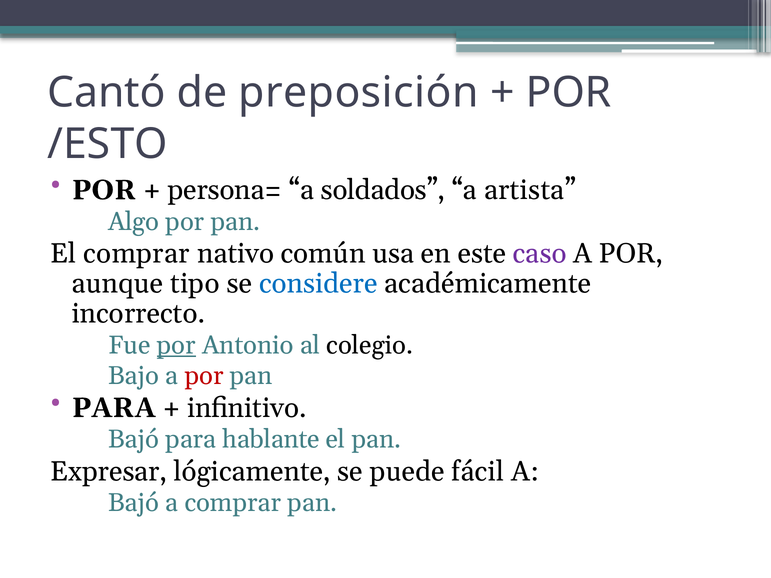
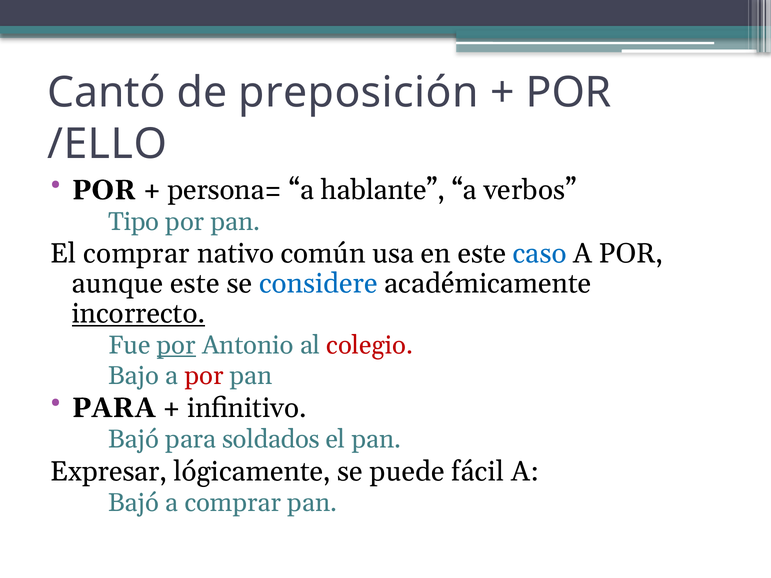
/ESTO: /ESTO -> /ELLO (107, 144)
soldados: soldados -> hablante (383, 190)
artista: artista -> verbos (530, 190)
Algo: Algo -> Tipo (134, 222)
caso colour: purple -> blue (540, 254)
aunque tipo: tipo -> este (195, 284)
incorrecto underline: none -> present (138, 314)
colegio colour: black -> red (370, 345)
hablante: hablante -> soldados (271, 440)
